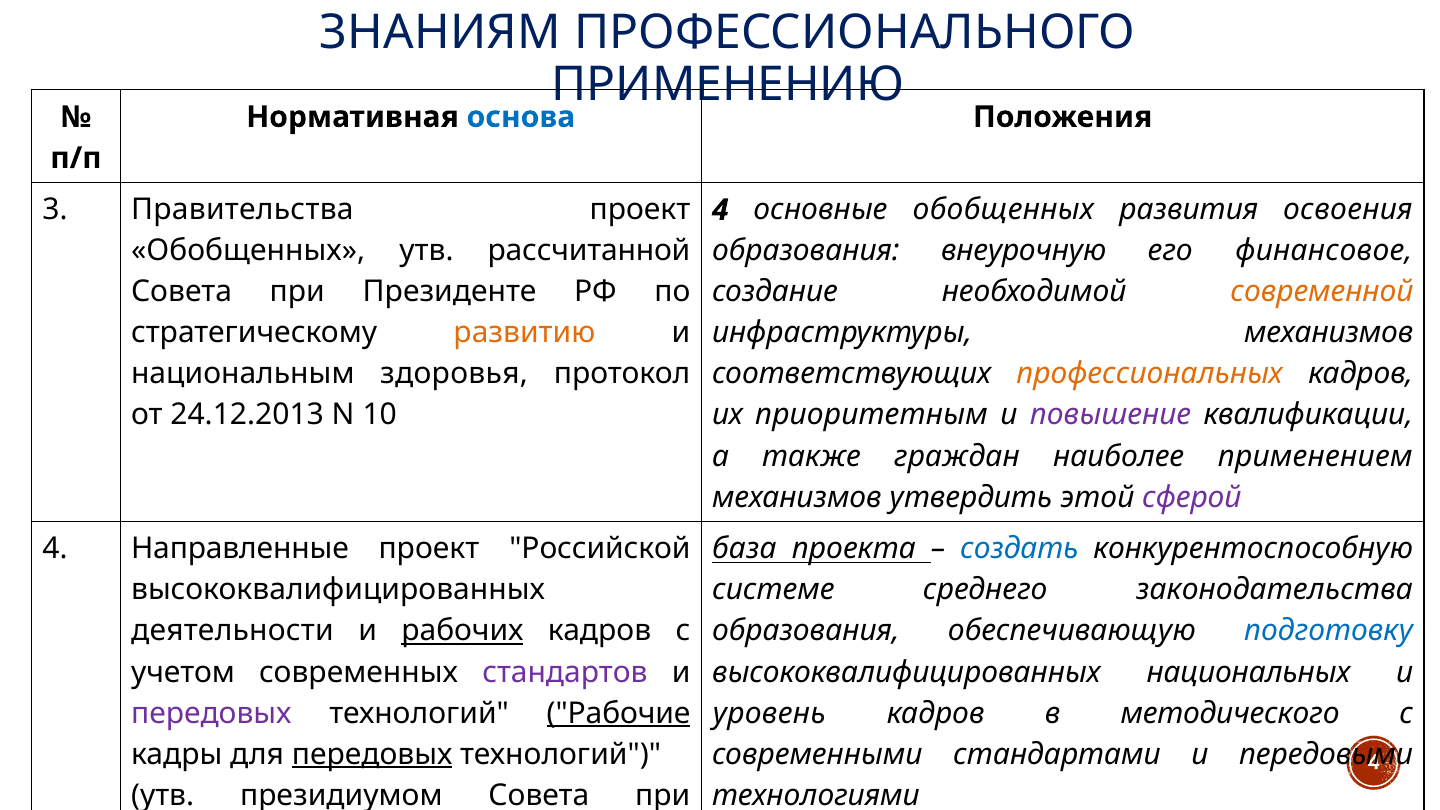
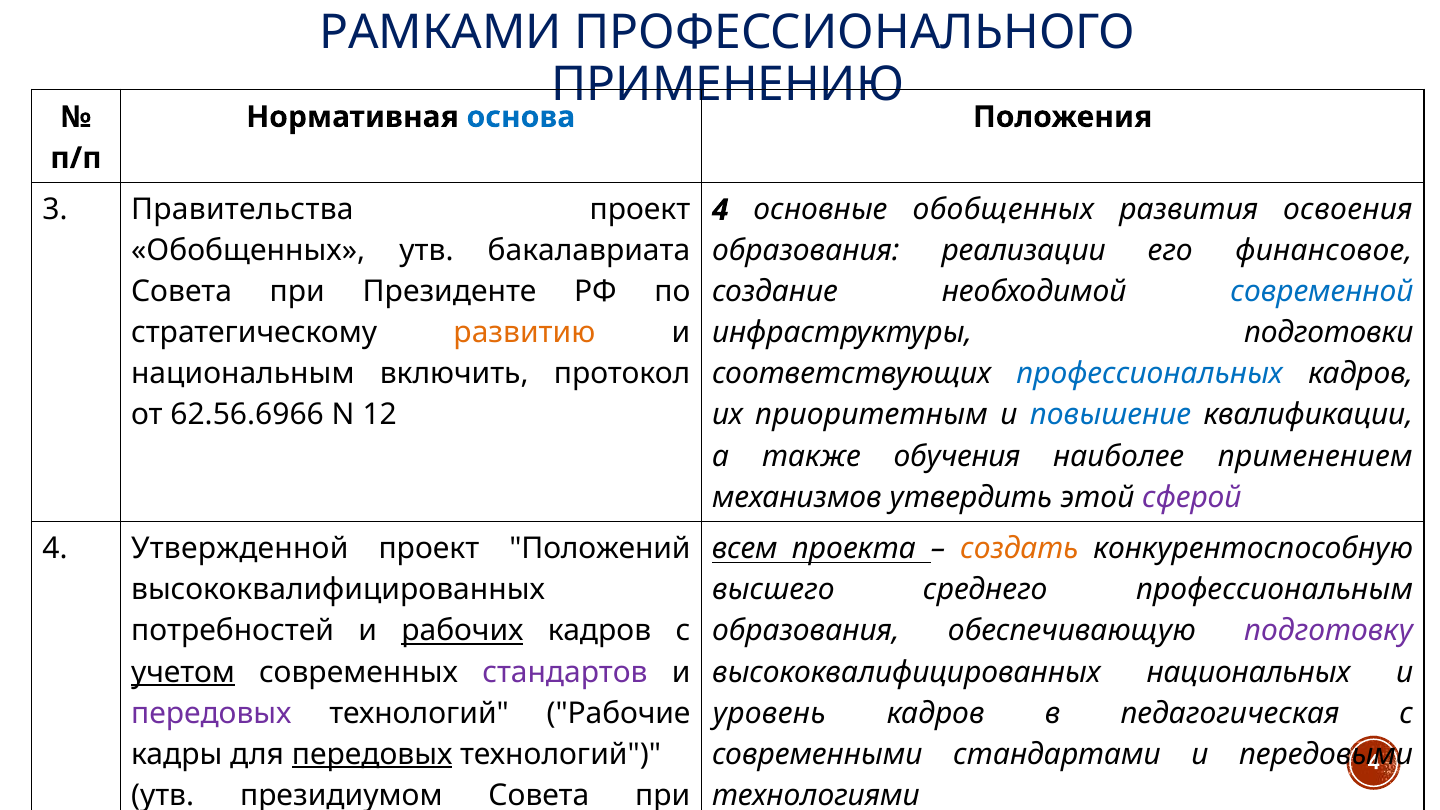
ЗНАНИЯМ: ЗНАНИЯМ -> РАМКАМИ (441, 32)
рассчитанной: рассчитанной -> бакалавриата (589, 251)
внеурочную: внеурочную -> реализации (1024, 251)
современной colour: orange -> blue (1322, 292)
инфраструктуры механизмов: механизмов -> подготовки (1329, 333)
здоровья: здоровья -> включить (454, 374)
профессиональных colour: orange -> blue (1150, 374)
24.12.2013: 24.12.2013 -> 62.56.6966 (247, 415)
10: 10 -> 12 (380, 415)
повышение colour: purple -> blue (1111, 415)
граждан: граждан -> обучения (957, 456)
Направленные: Направленные -> Утвержденной (240, 549)
Российской: Российской -> Положений (600, 549)
база: база -> всем (745, 549)
создать colour: blue -> orange (1019, 549)
системе: системе -> высшего (773, 590)
законодательства: законодательства -> профессиональным (1274, 590)
деятельности: деятельности -> потребностей (233, 631)
подготовку colour: blue -> purple (1329, 631)
учетом underline: none -> present (183, 672)
Рабочие underline: present -> none (619, 713)
методического: методического -> педагогическая (1230, 713)
